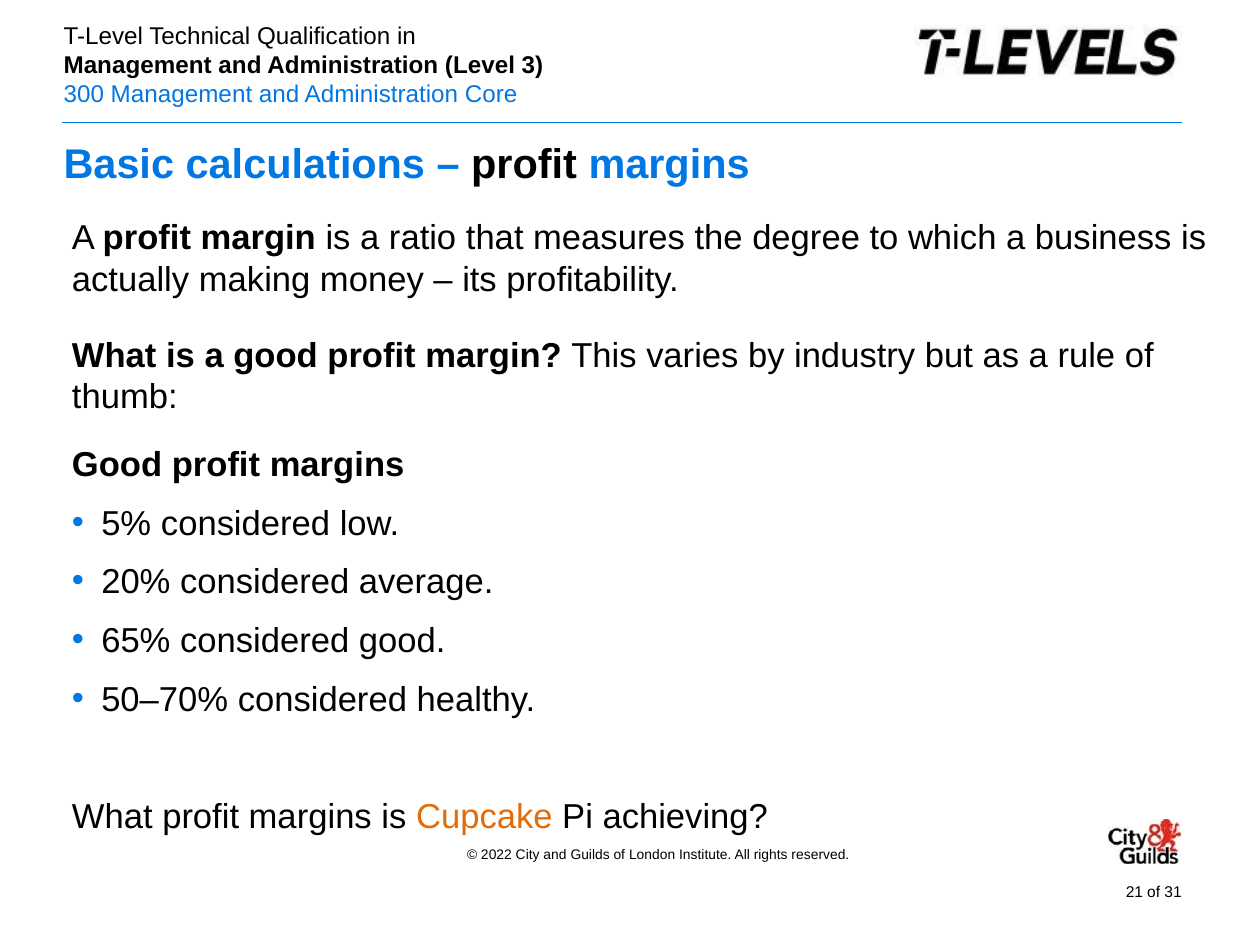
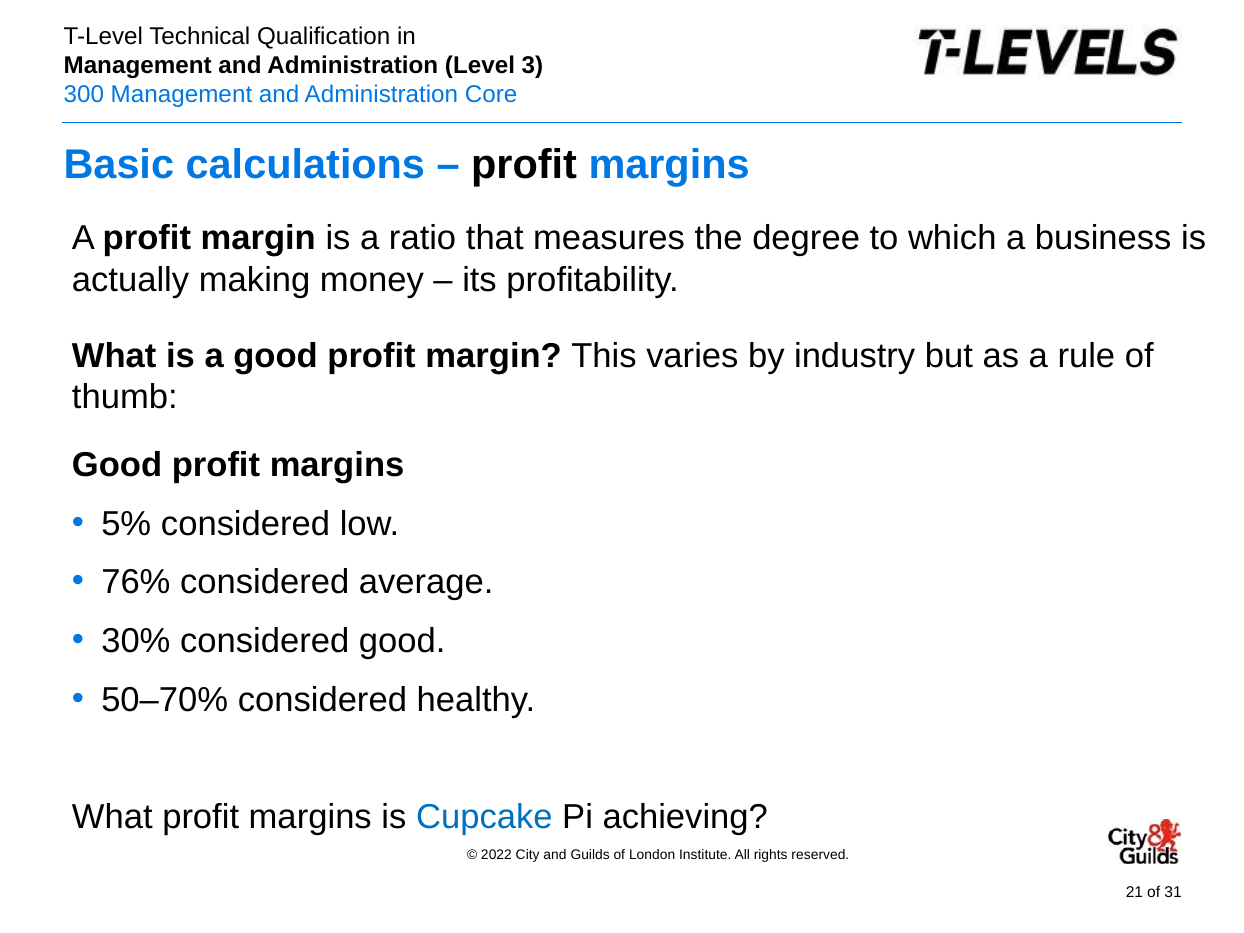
20%: 20% -> 76% (136, 582)
65%: 65% -> 30% (136, 641)
Cupcake colour: orange -> blue (484, 817)
